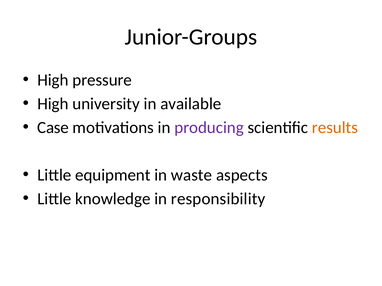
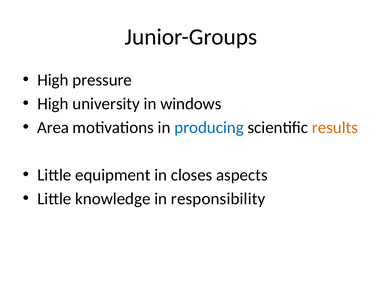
available: available -> windows (191, 104)
Case: Case -> Area (53, 128)
producing colour: purple -> blue (209, 128)
waste: waste -> closes (192, 175)
